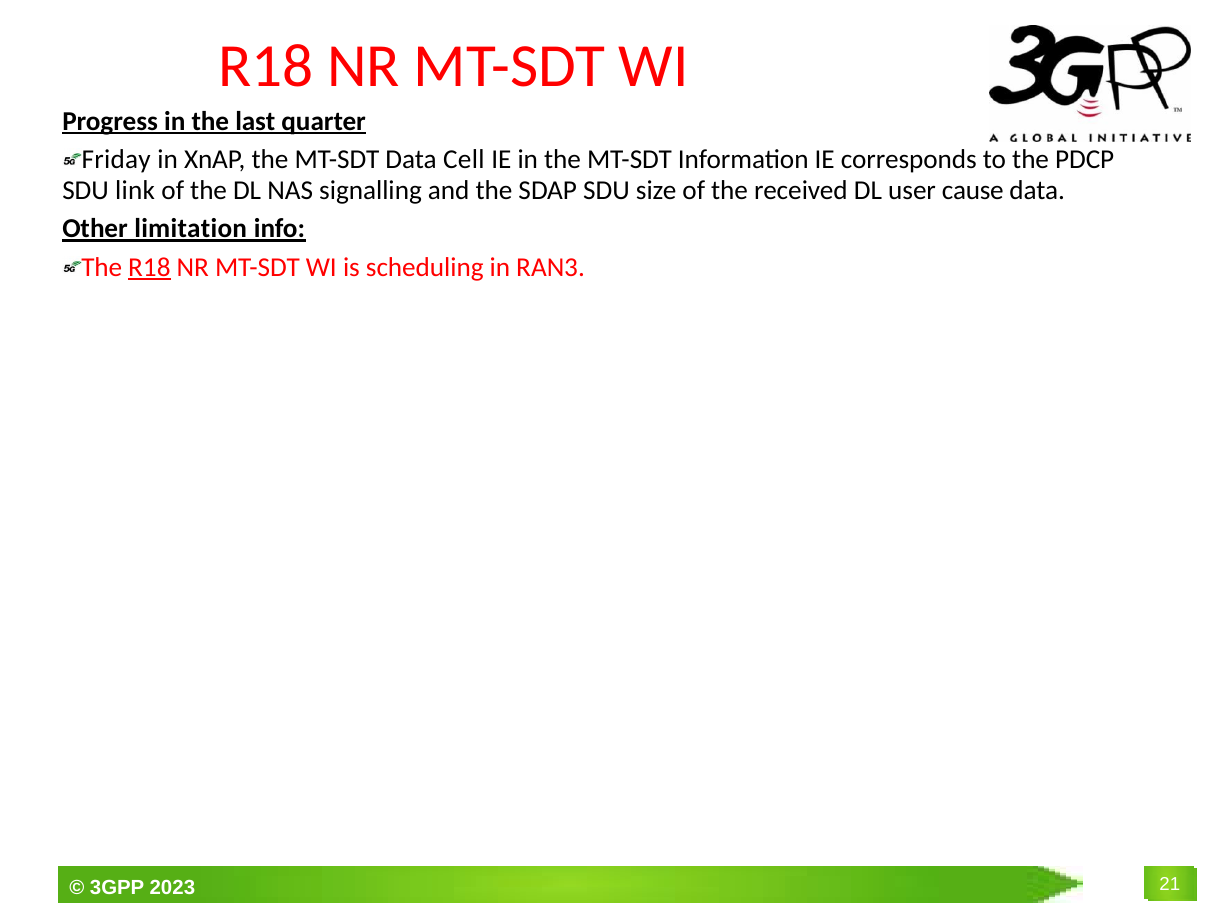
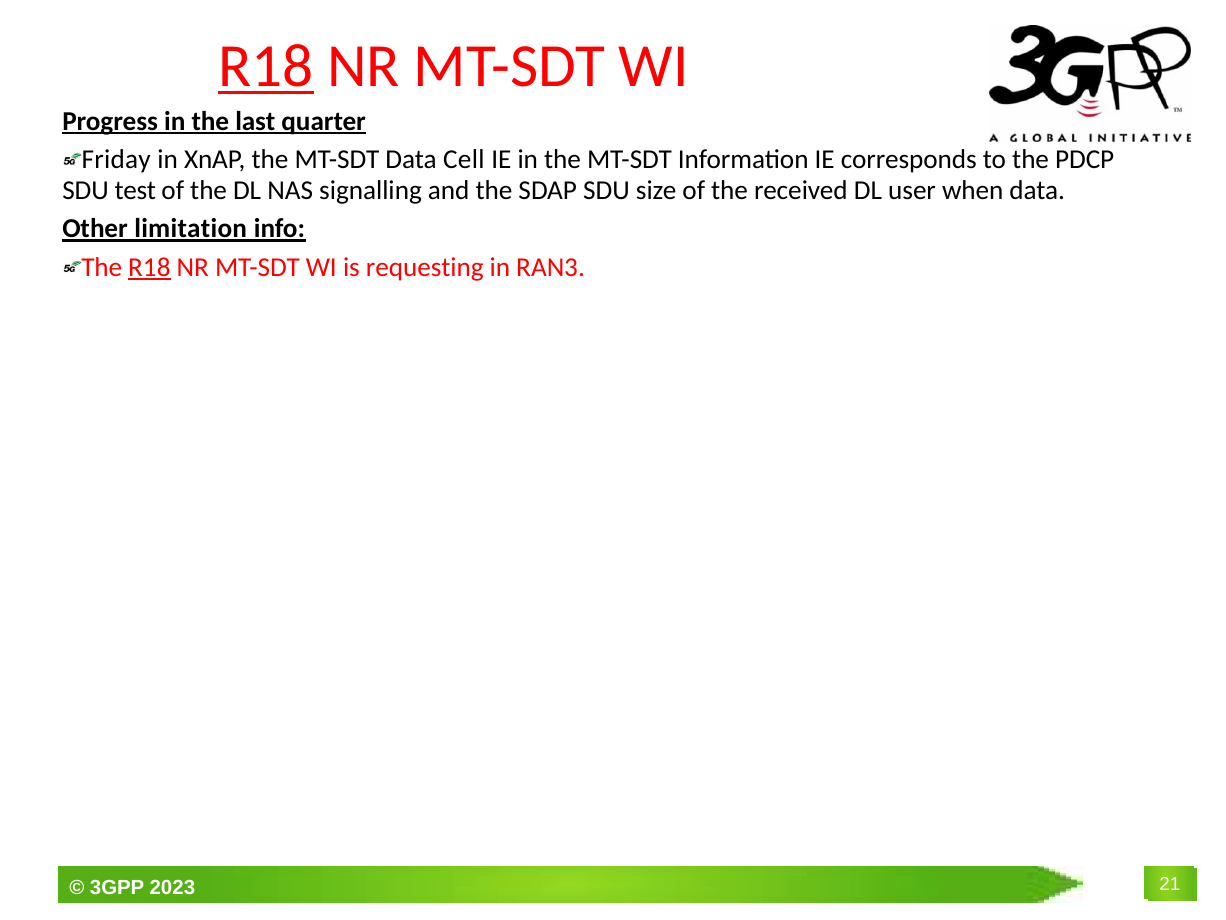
R18 underline: none -> present (266, 66)
link: link -> test (135, 190)
cause: cause -> when (973, 190)
scheduling: scheduling -> requesting (425, 267)
